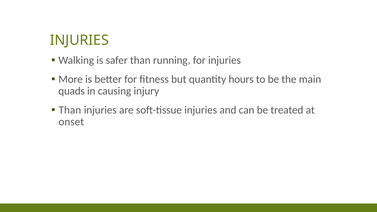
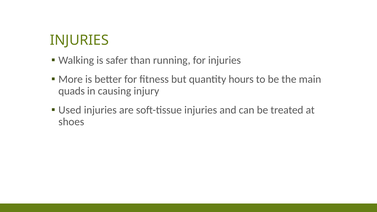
Than: Than -> Used (70, 110)
onset: onset -> shoes (71, 122)
